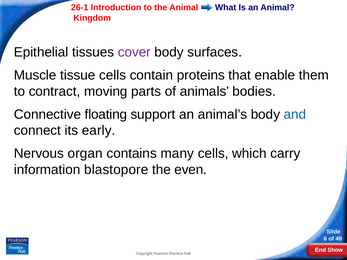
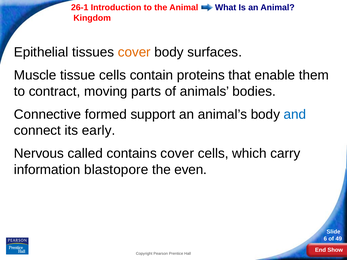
cover colour: purple -> orange (134, 52)
floating: floating -> formed (106, 114)
organ: organ -> called (85, 154)
contains many: many -> cover (177, 154)
